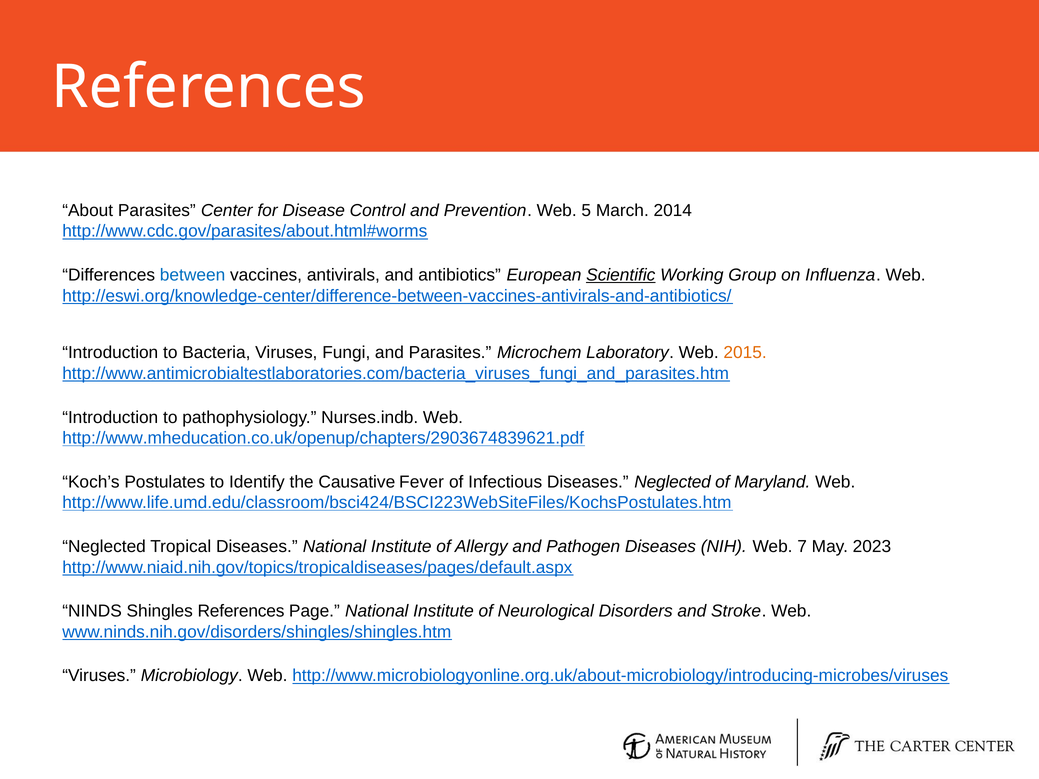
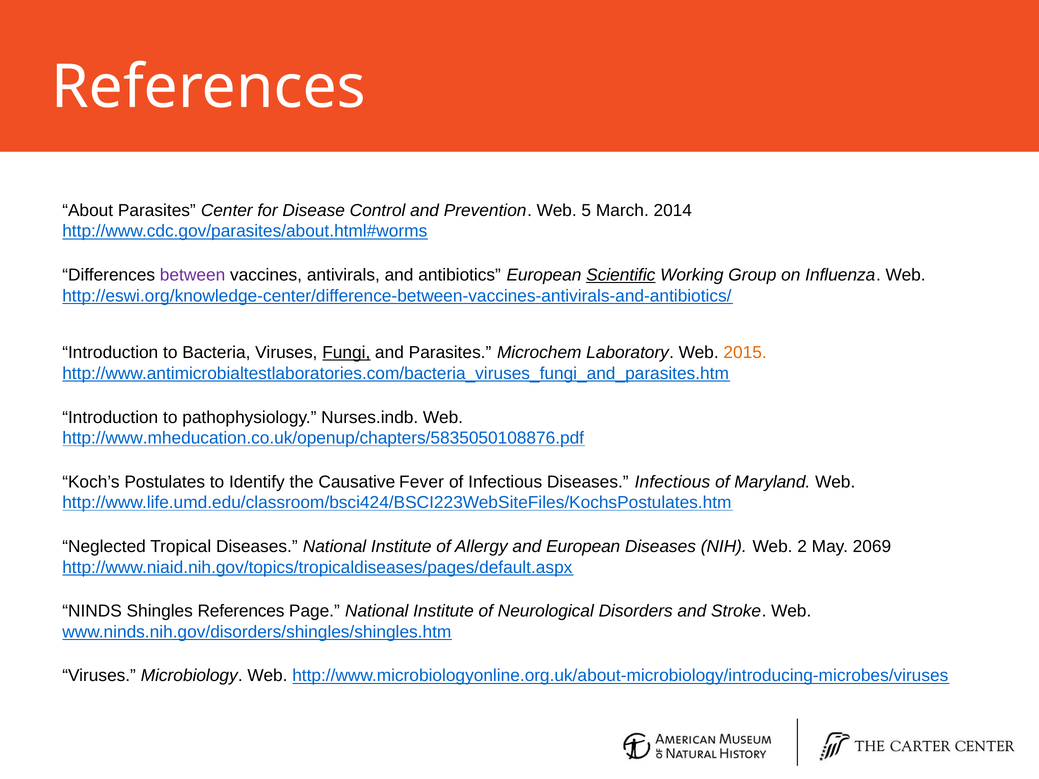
between colour: blue -> purple (193, 275)
Fungi underline: none -> present (346, 353)
http://www.mheducation.co.uk/openup/chapters/2903674839621.pdf: http://www.mheducation.co.uk/openup/chapters/2903674839621.pdf -> http://www.mheducation.co.uk/openup/chapters/5835050108876.pdf (323, 438)
Diseases Neglected: Neglected -> Infectious (672, 482)
and Pathogen: Pathogen -> European (583, 547)
7: 7 -> 2 (802, 547)
2023: 2023 -> 2069 (872, 547)
